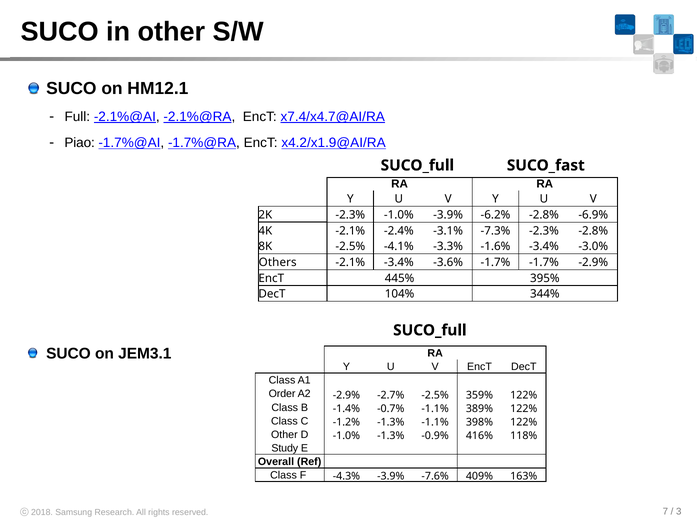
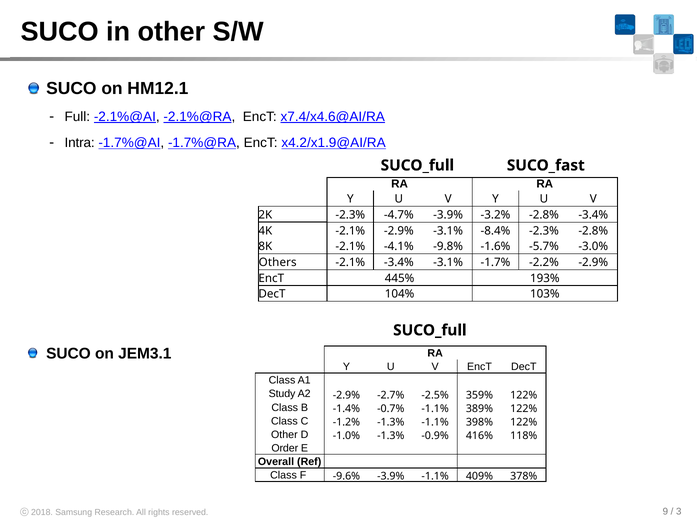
x7.4/x4.7@AI/RA: x7.4/x4.7@AI/RA -> x7.4/x4.6@AI/RA (333, 117)
Piao: Piao -> Intra (80, 143)
-2.3% -1.0%: -1.0% -> -4.7% (399, 215)
-6.2%: -6.2% -> -3.2% (495, 215)
-2.8% -6.9%: -6.9% -> -3.4% (593, 215)
-2.1% -2.4%: -2.4% -> -2.9% (399, 231)
-7.3%: -7.3% -> -8.4% (495, 231)
8K -2.5%: -2.5% -> -2.1% (350, 246)
-3.3%: -3.3% -> -9.8% (448, 246)
-1.6% -3.4%: -3.4% -> -5.7% (544, 246)
-3.4% -3.6%: -3.6% -> -3.1% (448, 262)
-1.7% -1.7%: -1.7% -> -2.2% (544, 262)
395%: 395% -> 193% (545, 278)
344%: 344% -> 103% (545, 294)
Order: Order -> Study (282, 394)
Study: Study -> Order (285, 448)
-4.3%: -4.3% -> -9.6% (346, 476)
-3.9% -7.6%: -7.6% -> -1.1% (435, 476)
163%: 163% -> 378% (524, 476)
7: 7 -> 9 (665, 511)
